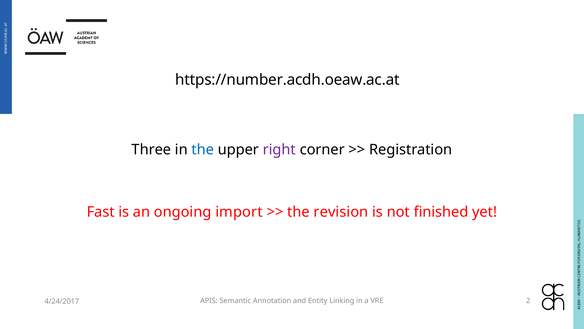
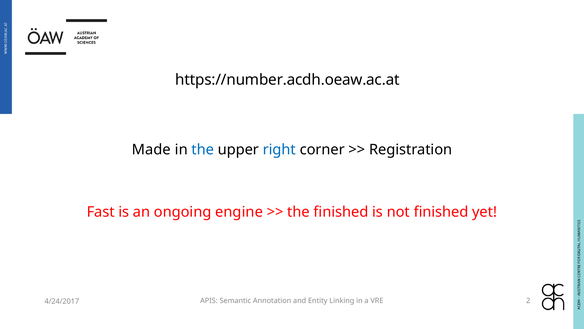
Three: Three -> Made (151, 149)
right colour: purple -> blue (279, 149)
import: import -> engine (239, 212)
the revision: revision -> finished (341, 212)
